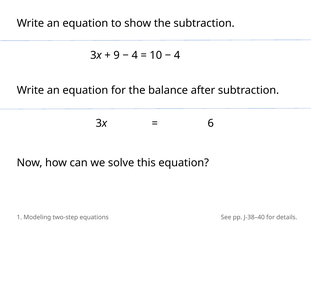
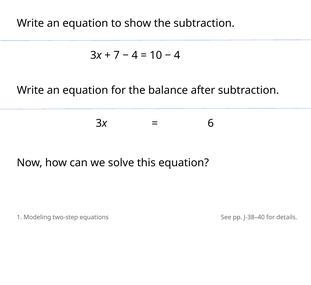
9: 9 -> 7 (117, 55)
